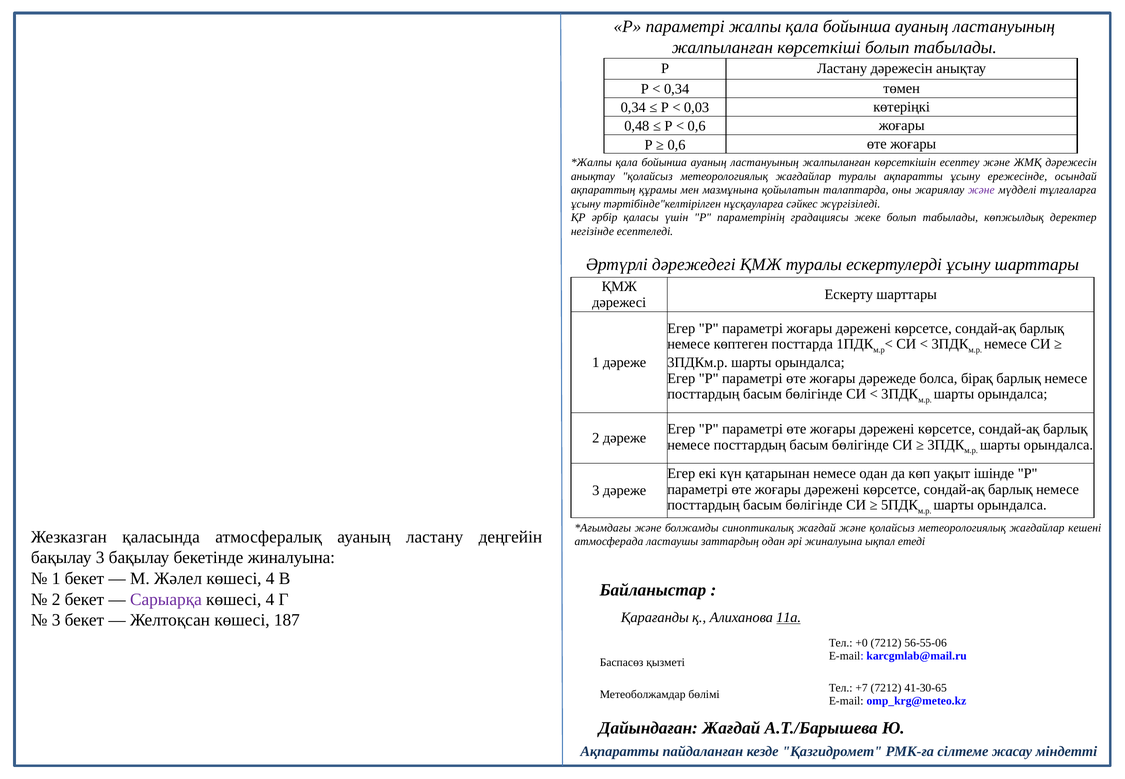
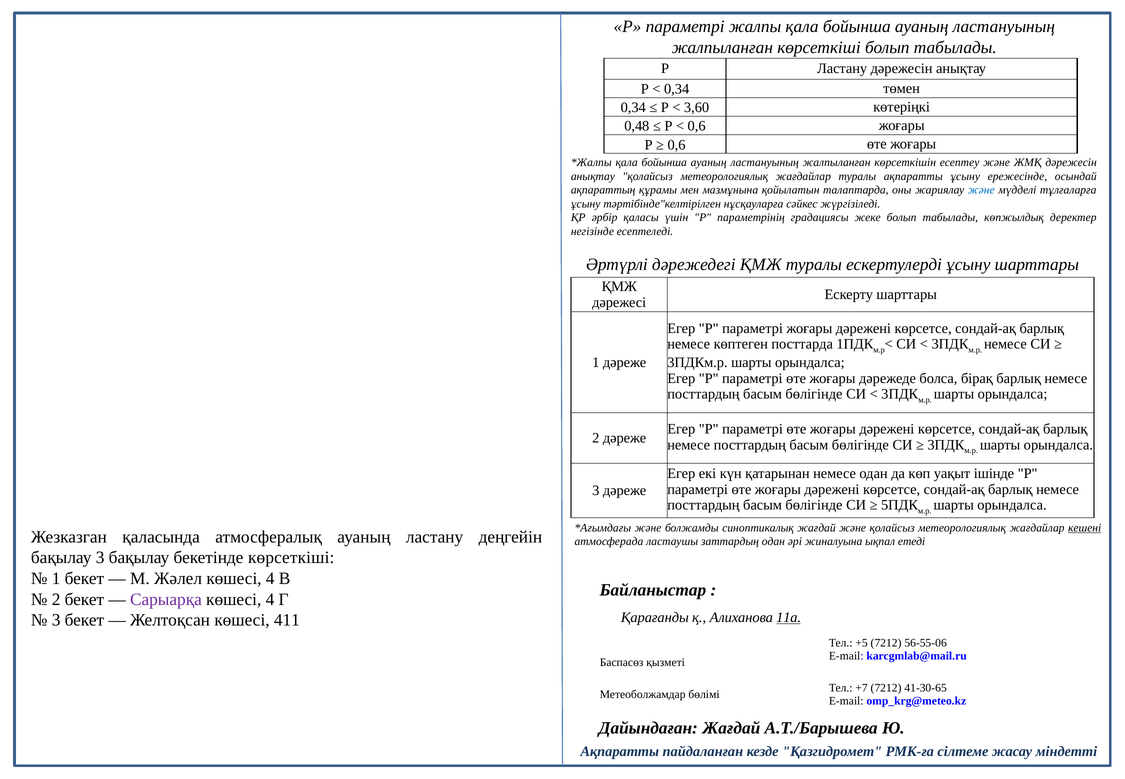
0,03: 0,03 -> 3,60 (697, 108)
және colour: purple -> blue (981, 190)
кешені underline: none -> present (1085, 528)
бекетінде жиналуына: жиналуына -> көрсеткіші (291, 558)
187: 187 -> 411 (287, 620)
+0: +0 -> +5 (862, 643)
